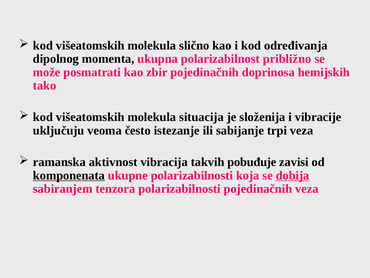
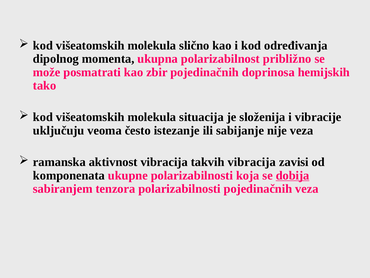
trpi: trpi -> nije (277, 130)
takvih pobuđuje: pobuđuje -> vibracija (252, 162)
komponenata underline: present -> none (69, 175)
